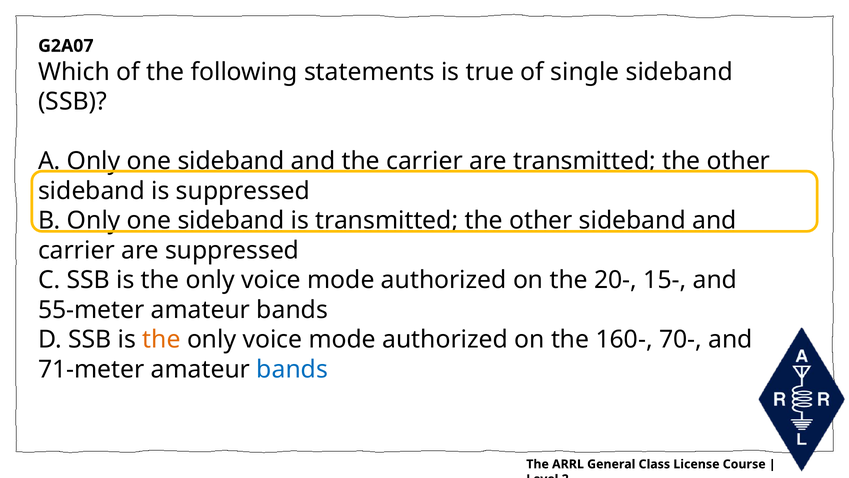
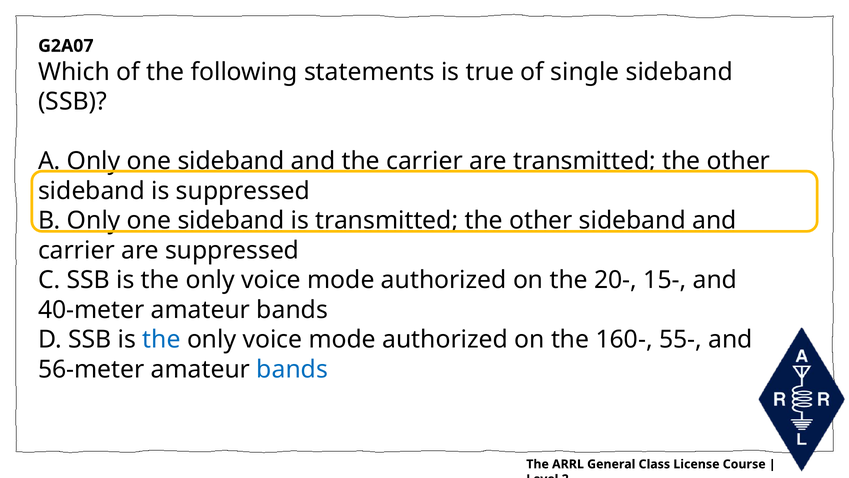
55-meter: 55-meter -> 40-meter (91, 310)
the colour: orange -> blue (161, 339)
70-: 70- -> 55- (680, 339)
71-meter: 71-meter -> 56-meter (91, 369)
